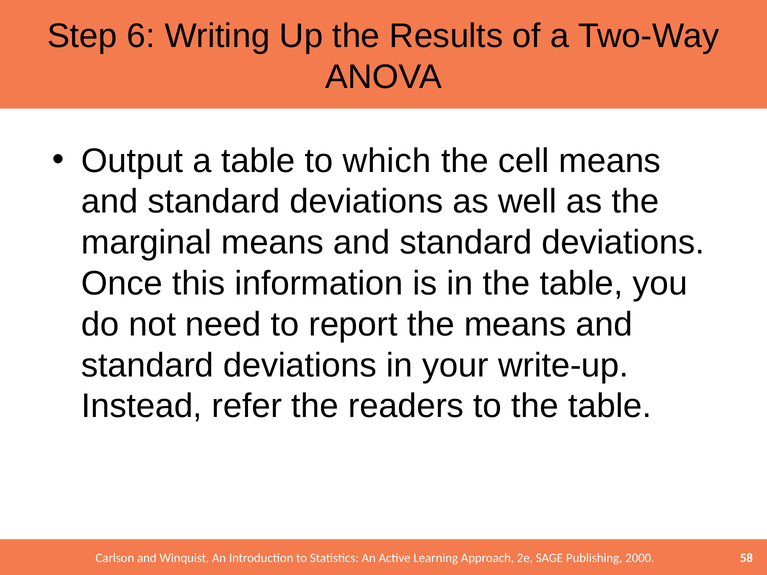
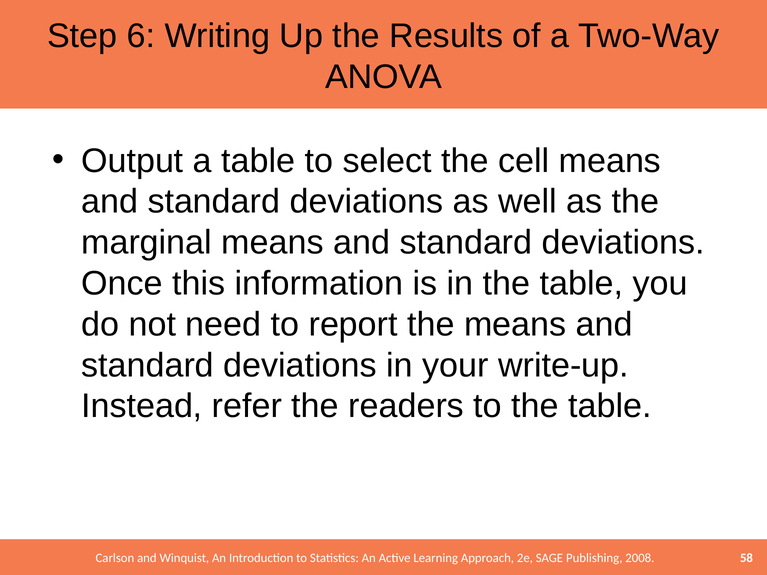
which: which -> select (387, 161)
2000: 2000 -> 2008 (640, 558)
